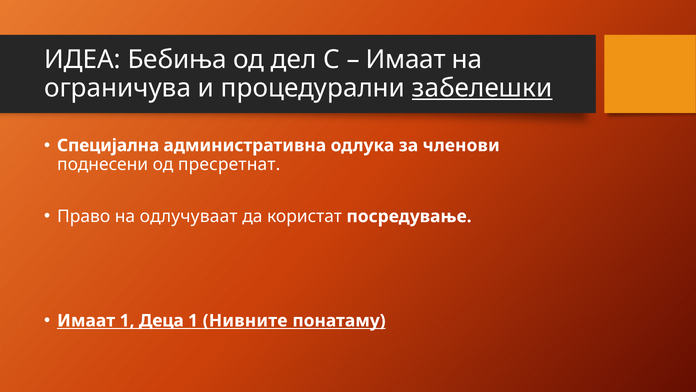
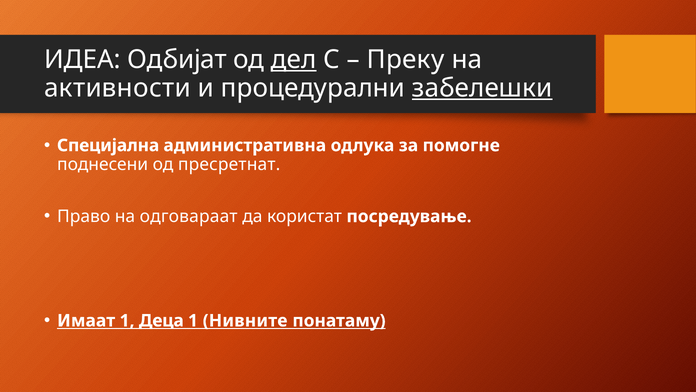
Бебиња: Бебиња -> Одбијат (177, 60)
дел underline: none -> present (294, 60)
Имаат: Имаат -> Преку (406, 60)
ограничува: ограничува -> активности (117, 88)
членови: членови -> помогне (461, 145)
одлучуваат: одлучуваат -> одговараат (189, 216)
